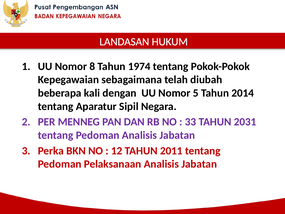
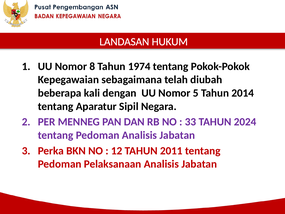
2031: 2031 -> 2024 (245, 122)
